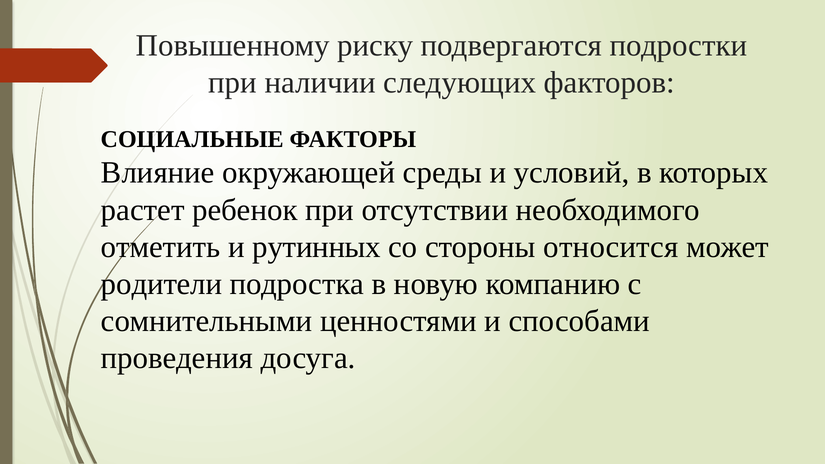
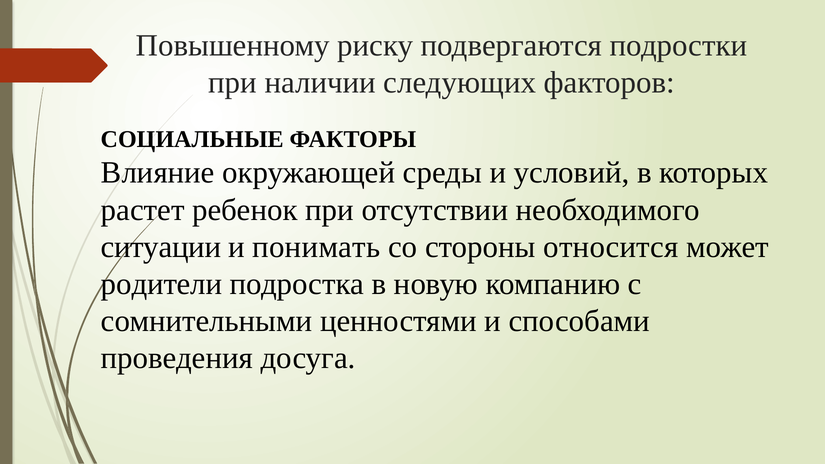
отметить: отметить -> ситуации (161, 247)
рутинных: рутинных -> понимать (316, 247)
